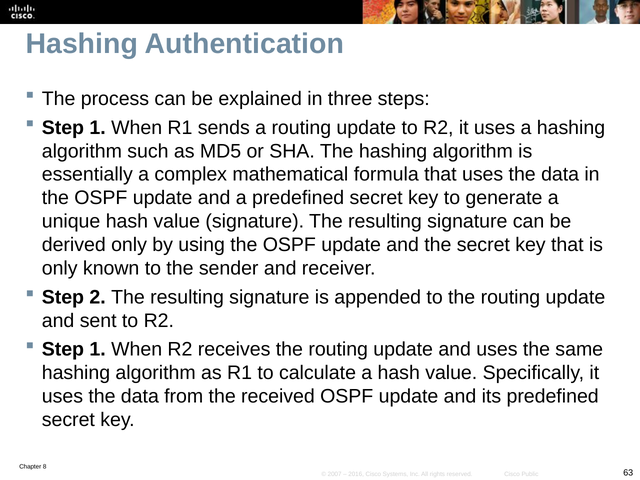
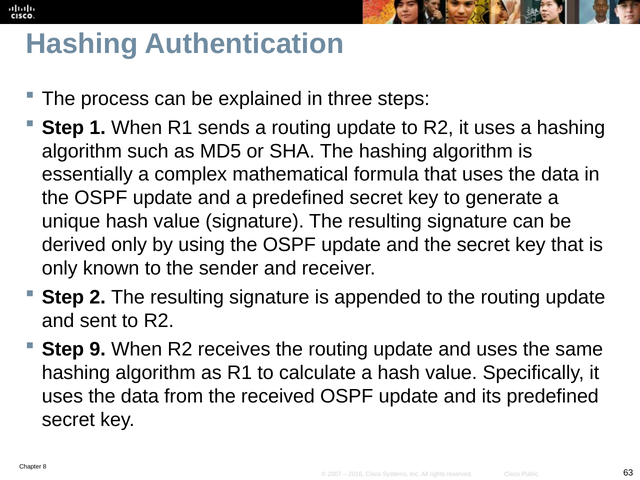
1: 1 -> 9 (98, 349)
